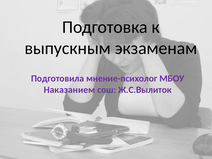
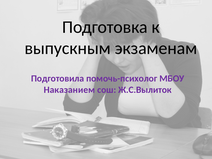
мнение-психолог: мнение-психолог -> помочь-психолог (122, 79)
